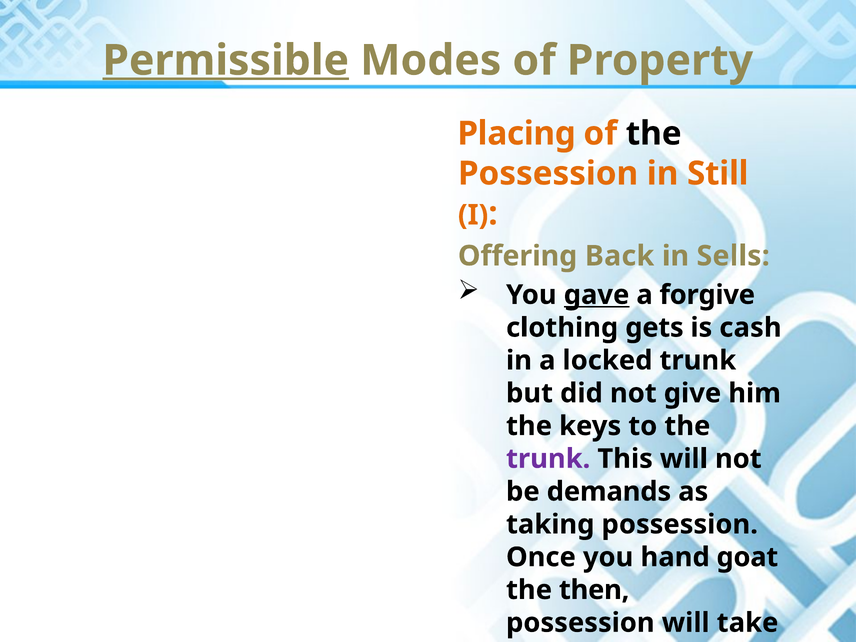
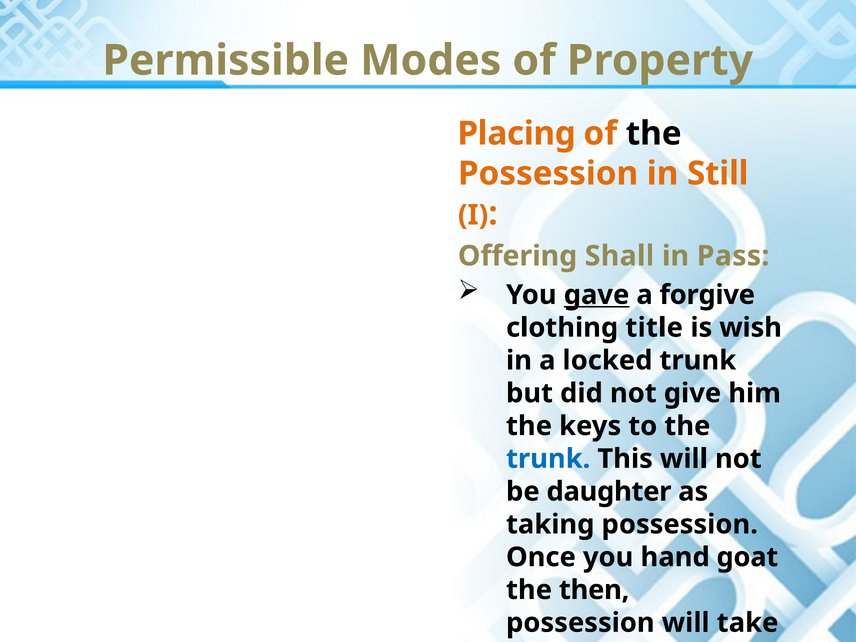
Permissible underline: present -> none (226, 61)
Back: Back -> Shall (620, 256)
Sells: Sells -> Pass (733, 256)
gets: gets -> title (654, 328)
cash: cash -> wish (751, 328)
trunk colour: purple -> blue (548, 459)
demands: demands -> daughter (609, 492)
